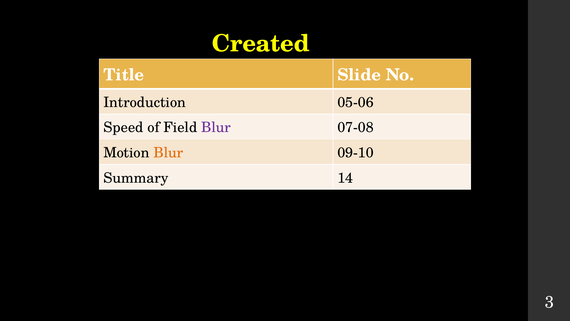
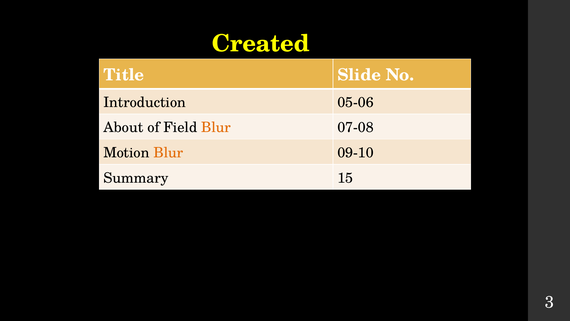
Speed: Speed -> About (123, 127)
Blur colour: purple -> orange (216, 127)
14: 14 -> 15 (345, 178)
